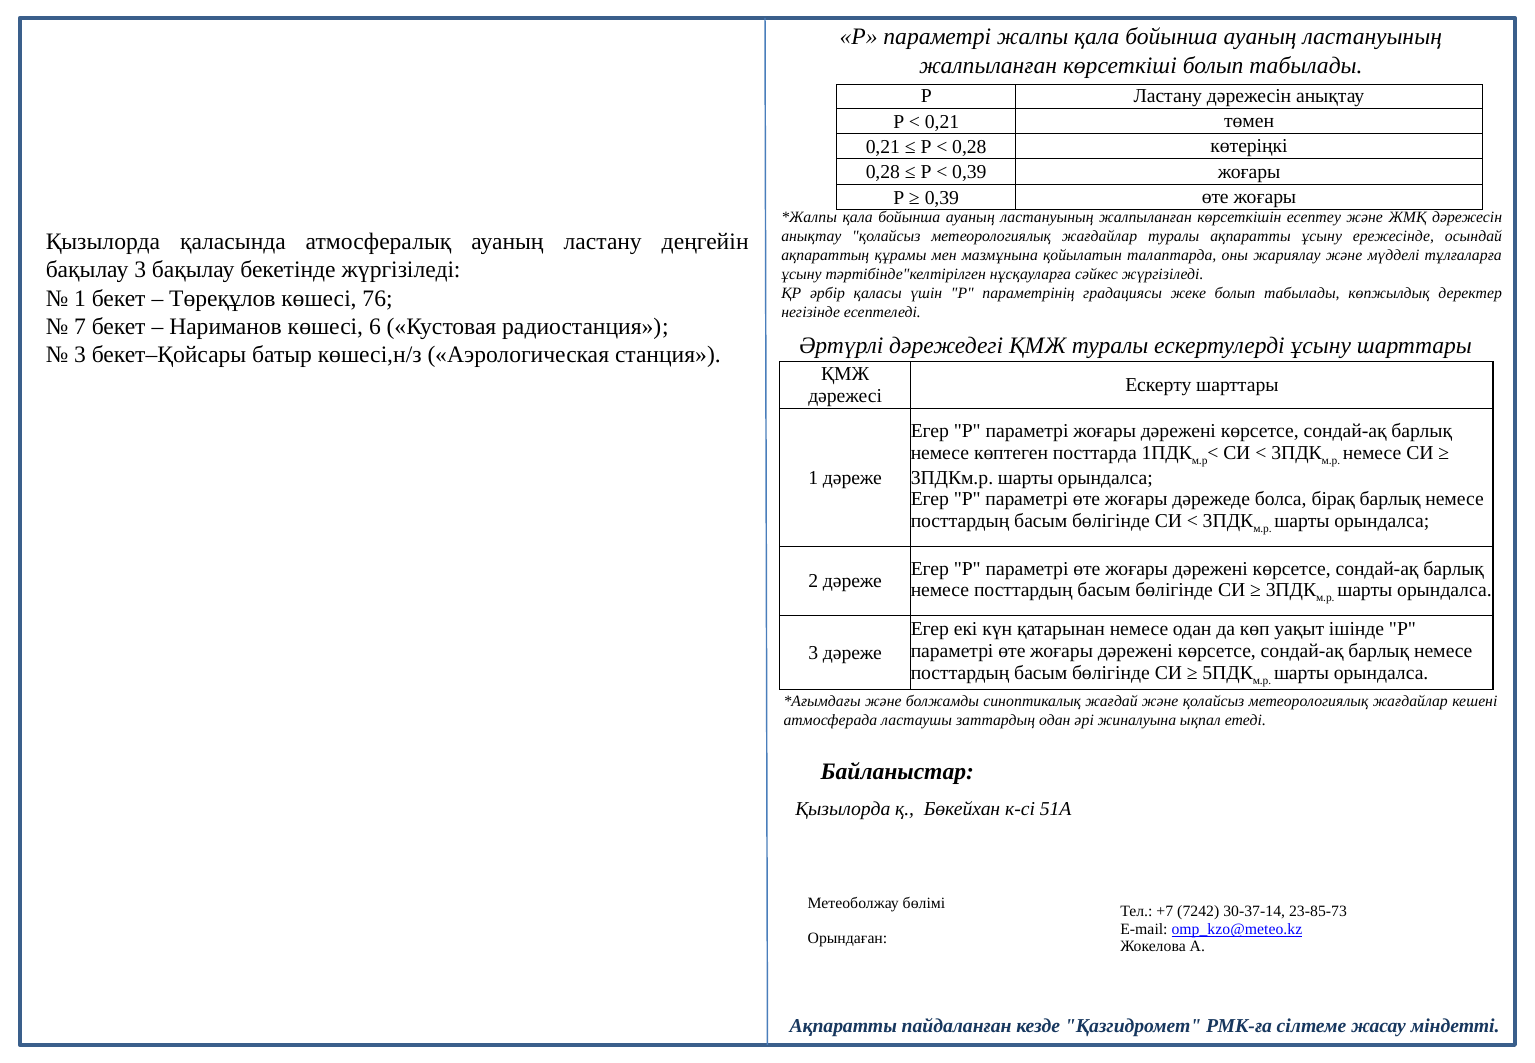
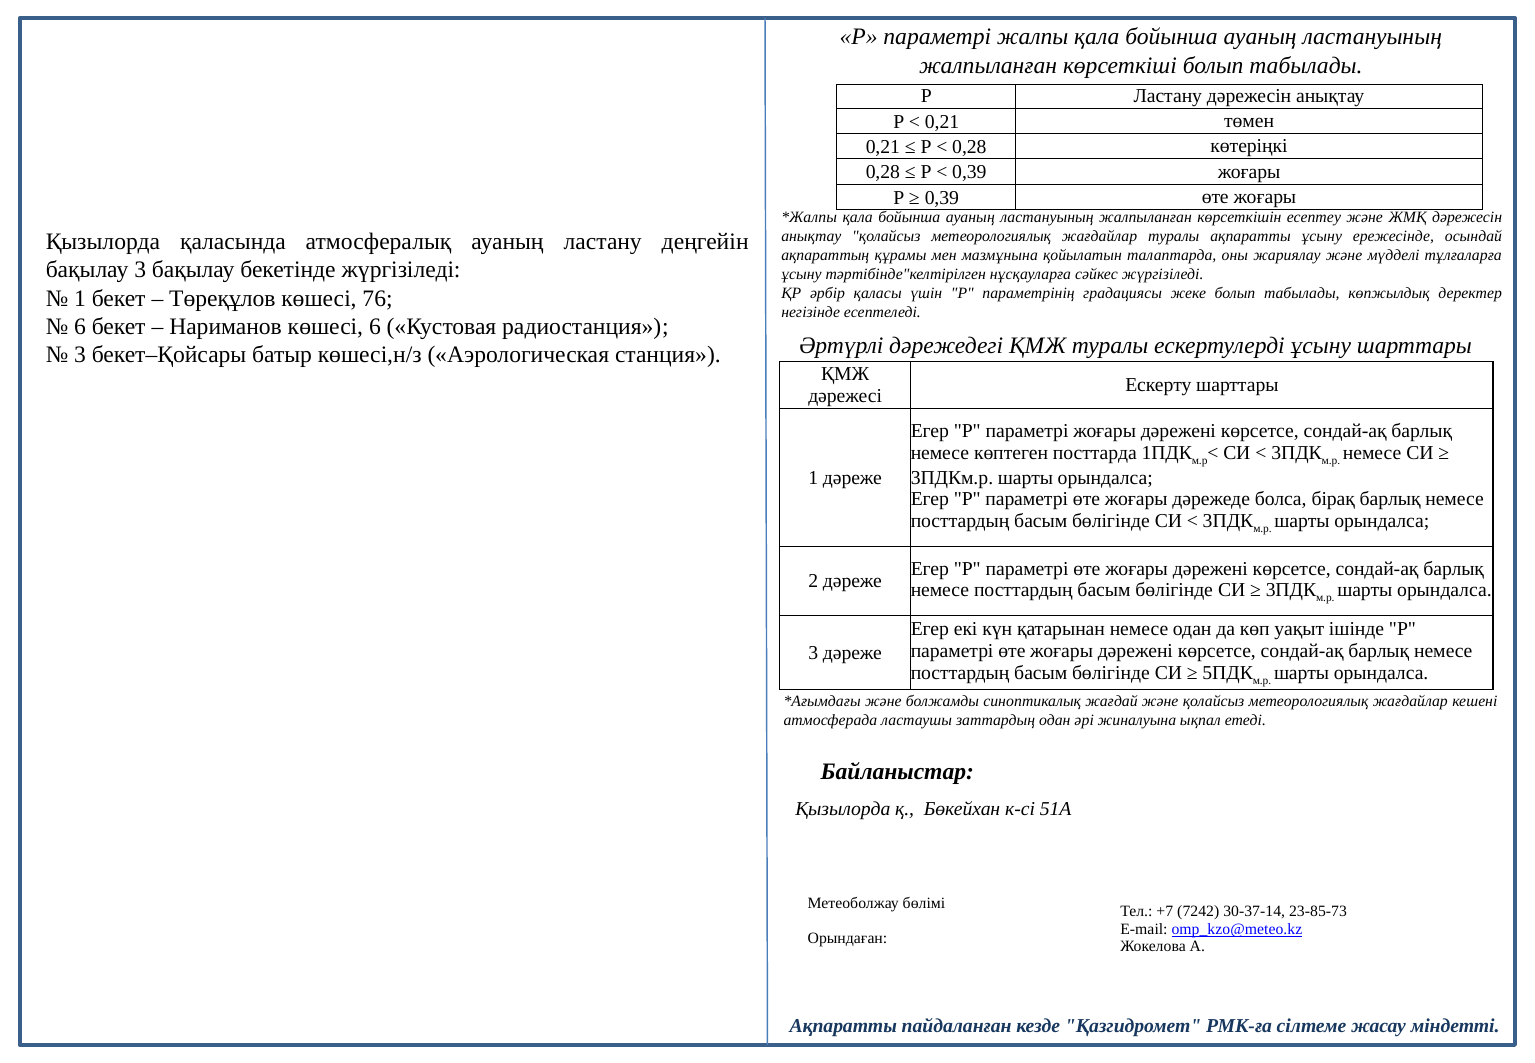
7: 7 -> 6 (80, 327)
